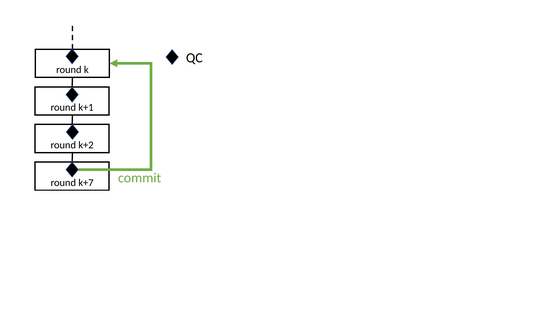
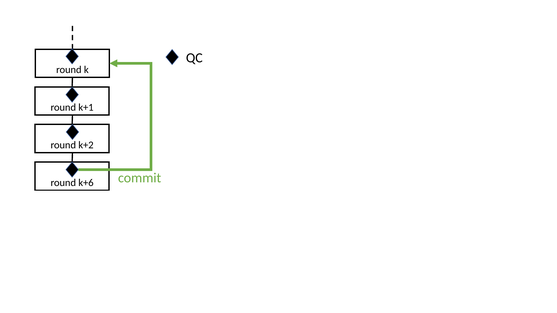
k+7: k+7 -> k+6 (86, 183)
